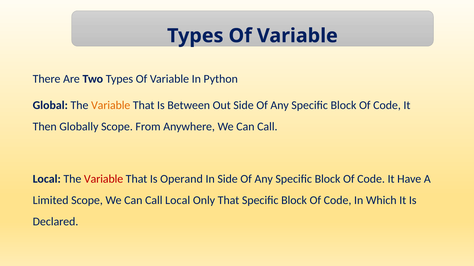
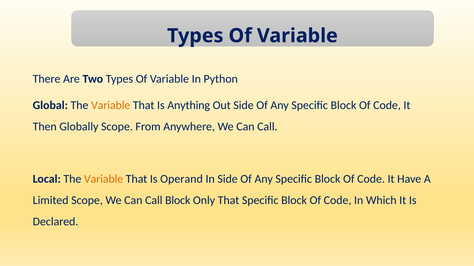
Between: Between -> Anything (189, 105)
Variable colour: red -> orange (104, 179)
Local: Local -> Block (178, 201)
